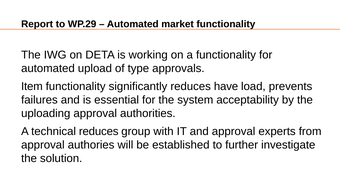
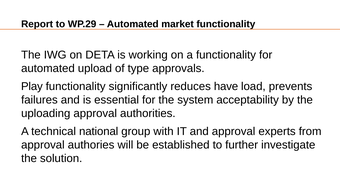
Item: Item -> Play (32, 86)
technical reduces: reduces -> national (99, 132)
